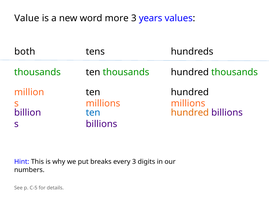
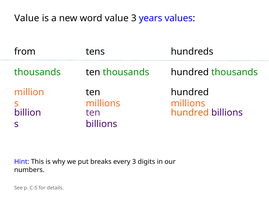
word more: more -> value (117, 18)
both: both -> from (25, 52)
ten colour: blue -> purple (93, 113)
